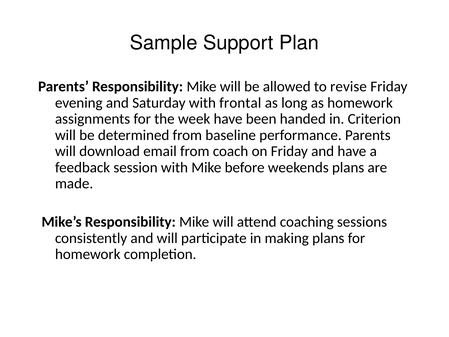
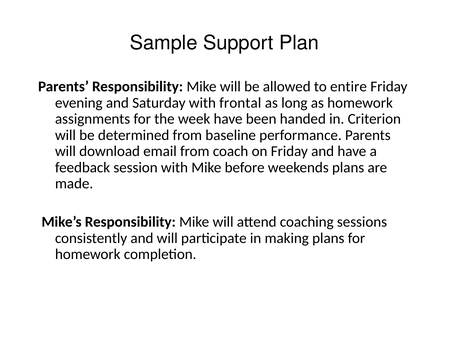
revise: revise -> entire (349, 87)
